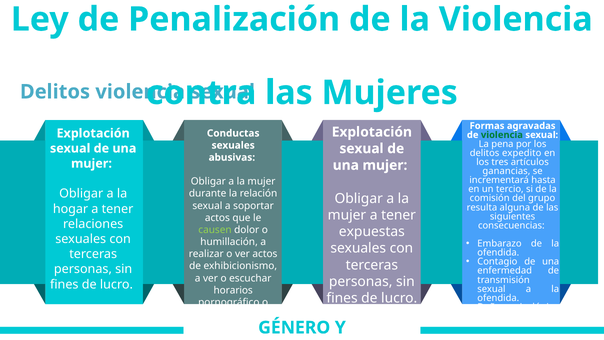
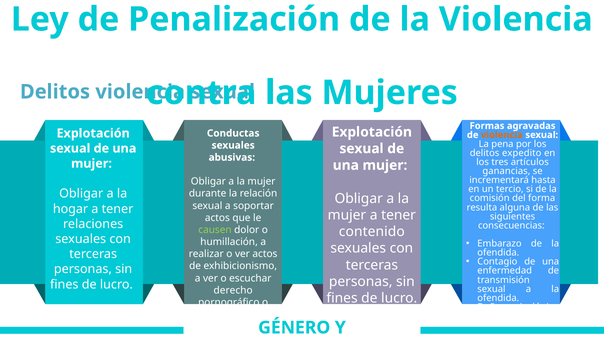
violencia colour: green -> orange (502, 135)
grupo: grupo -> forma (542, 198)
expuestas: expuestas -> contenido (372, 232)
horarios: horarios -> derecho (233, 290)
